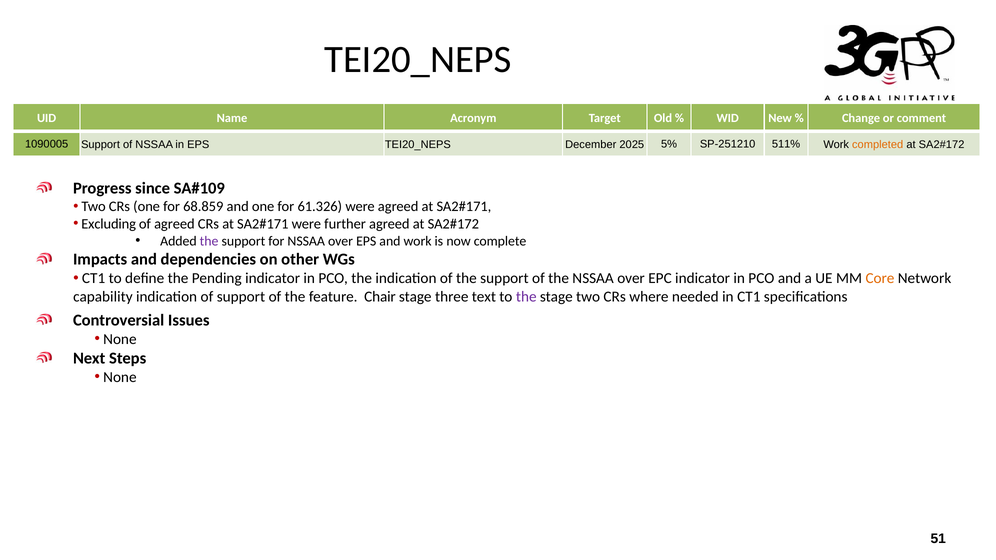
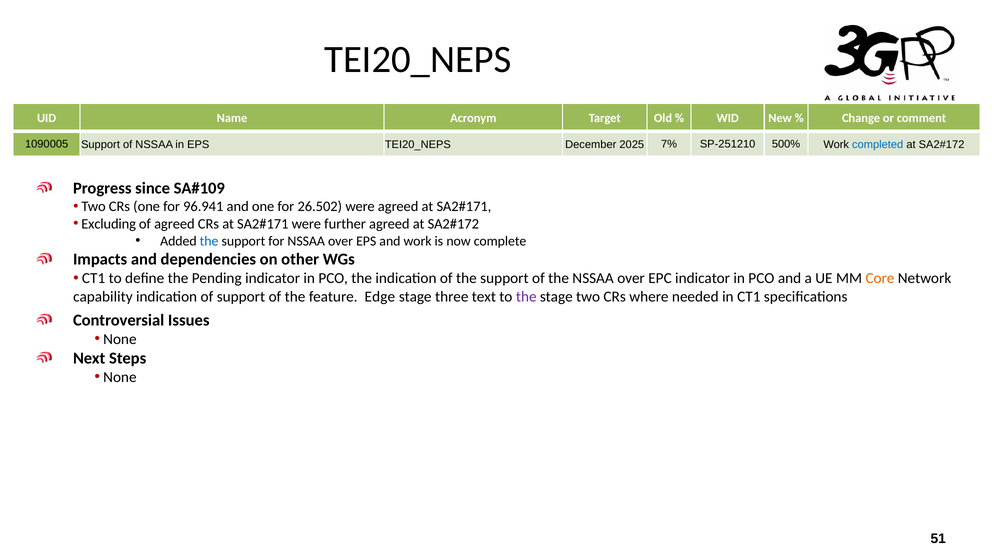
5%: 5% -> 7% (669, 144)
511%: 511% -> 500% (786, 144)
completed colour: orange -> blue (878, 144)
68.859: 68.859 -> 96.941 (203, 207)
61.326: 61.326 -> 26.502 (320, 207)
the colour: purple -> blue (209, 241)
Chair: Chair -> Edge (380, 297)
